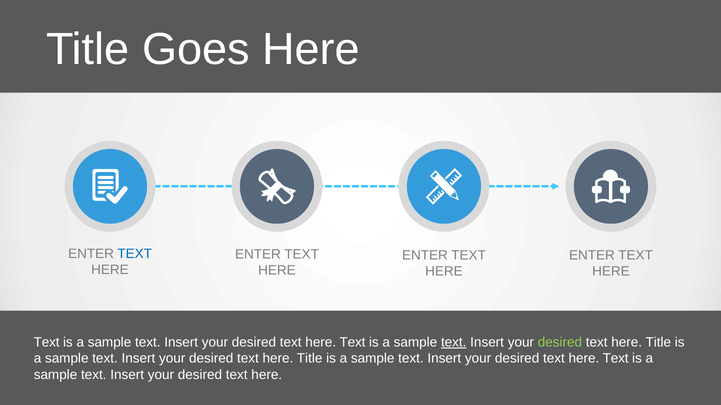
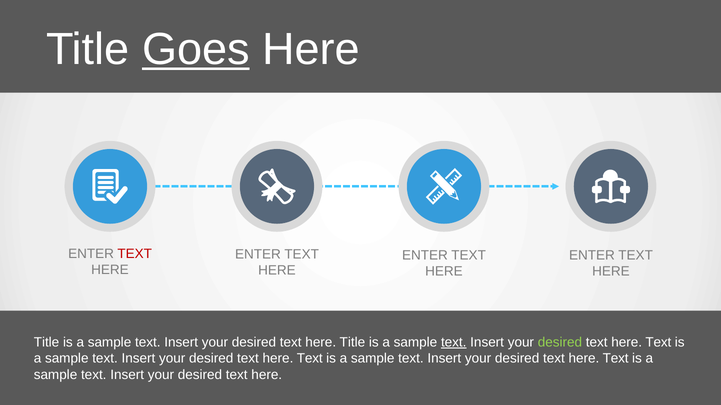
Goes underline: none -> present (196, 50)
TEXT colour: blue -> red (135, 254)
Text: Text -> Title (47, 343)
Text: Text -> Title (352, 343)
Title: Title -> Text (658, 343)
Title: Title -> Text (310, 359)
